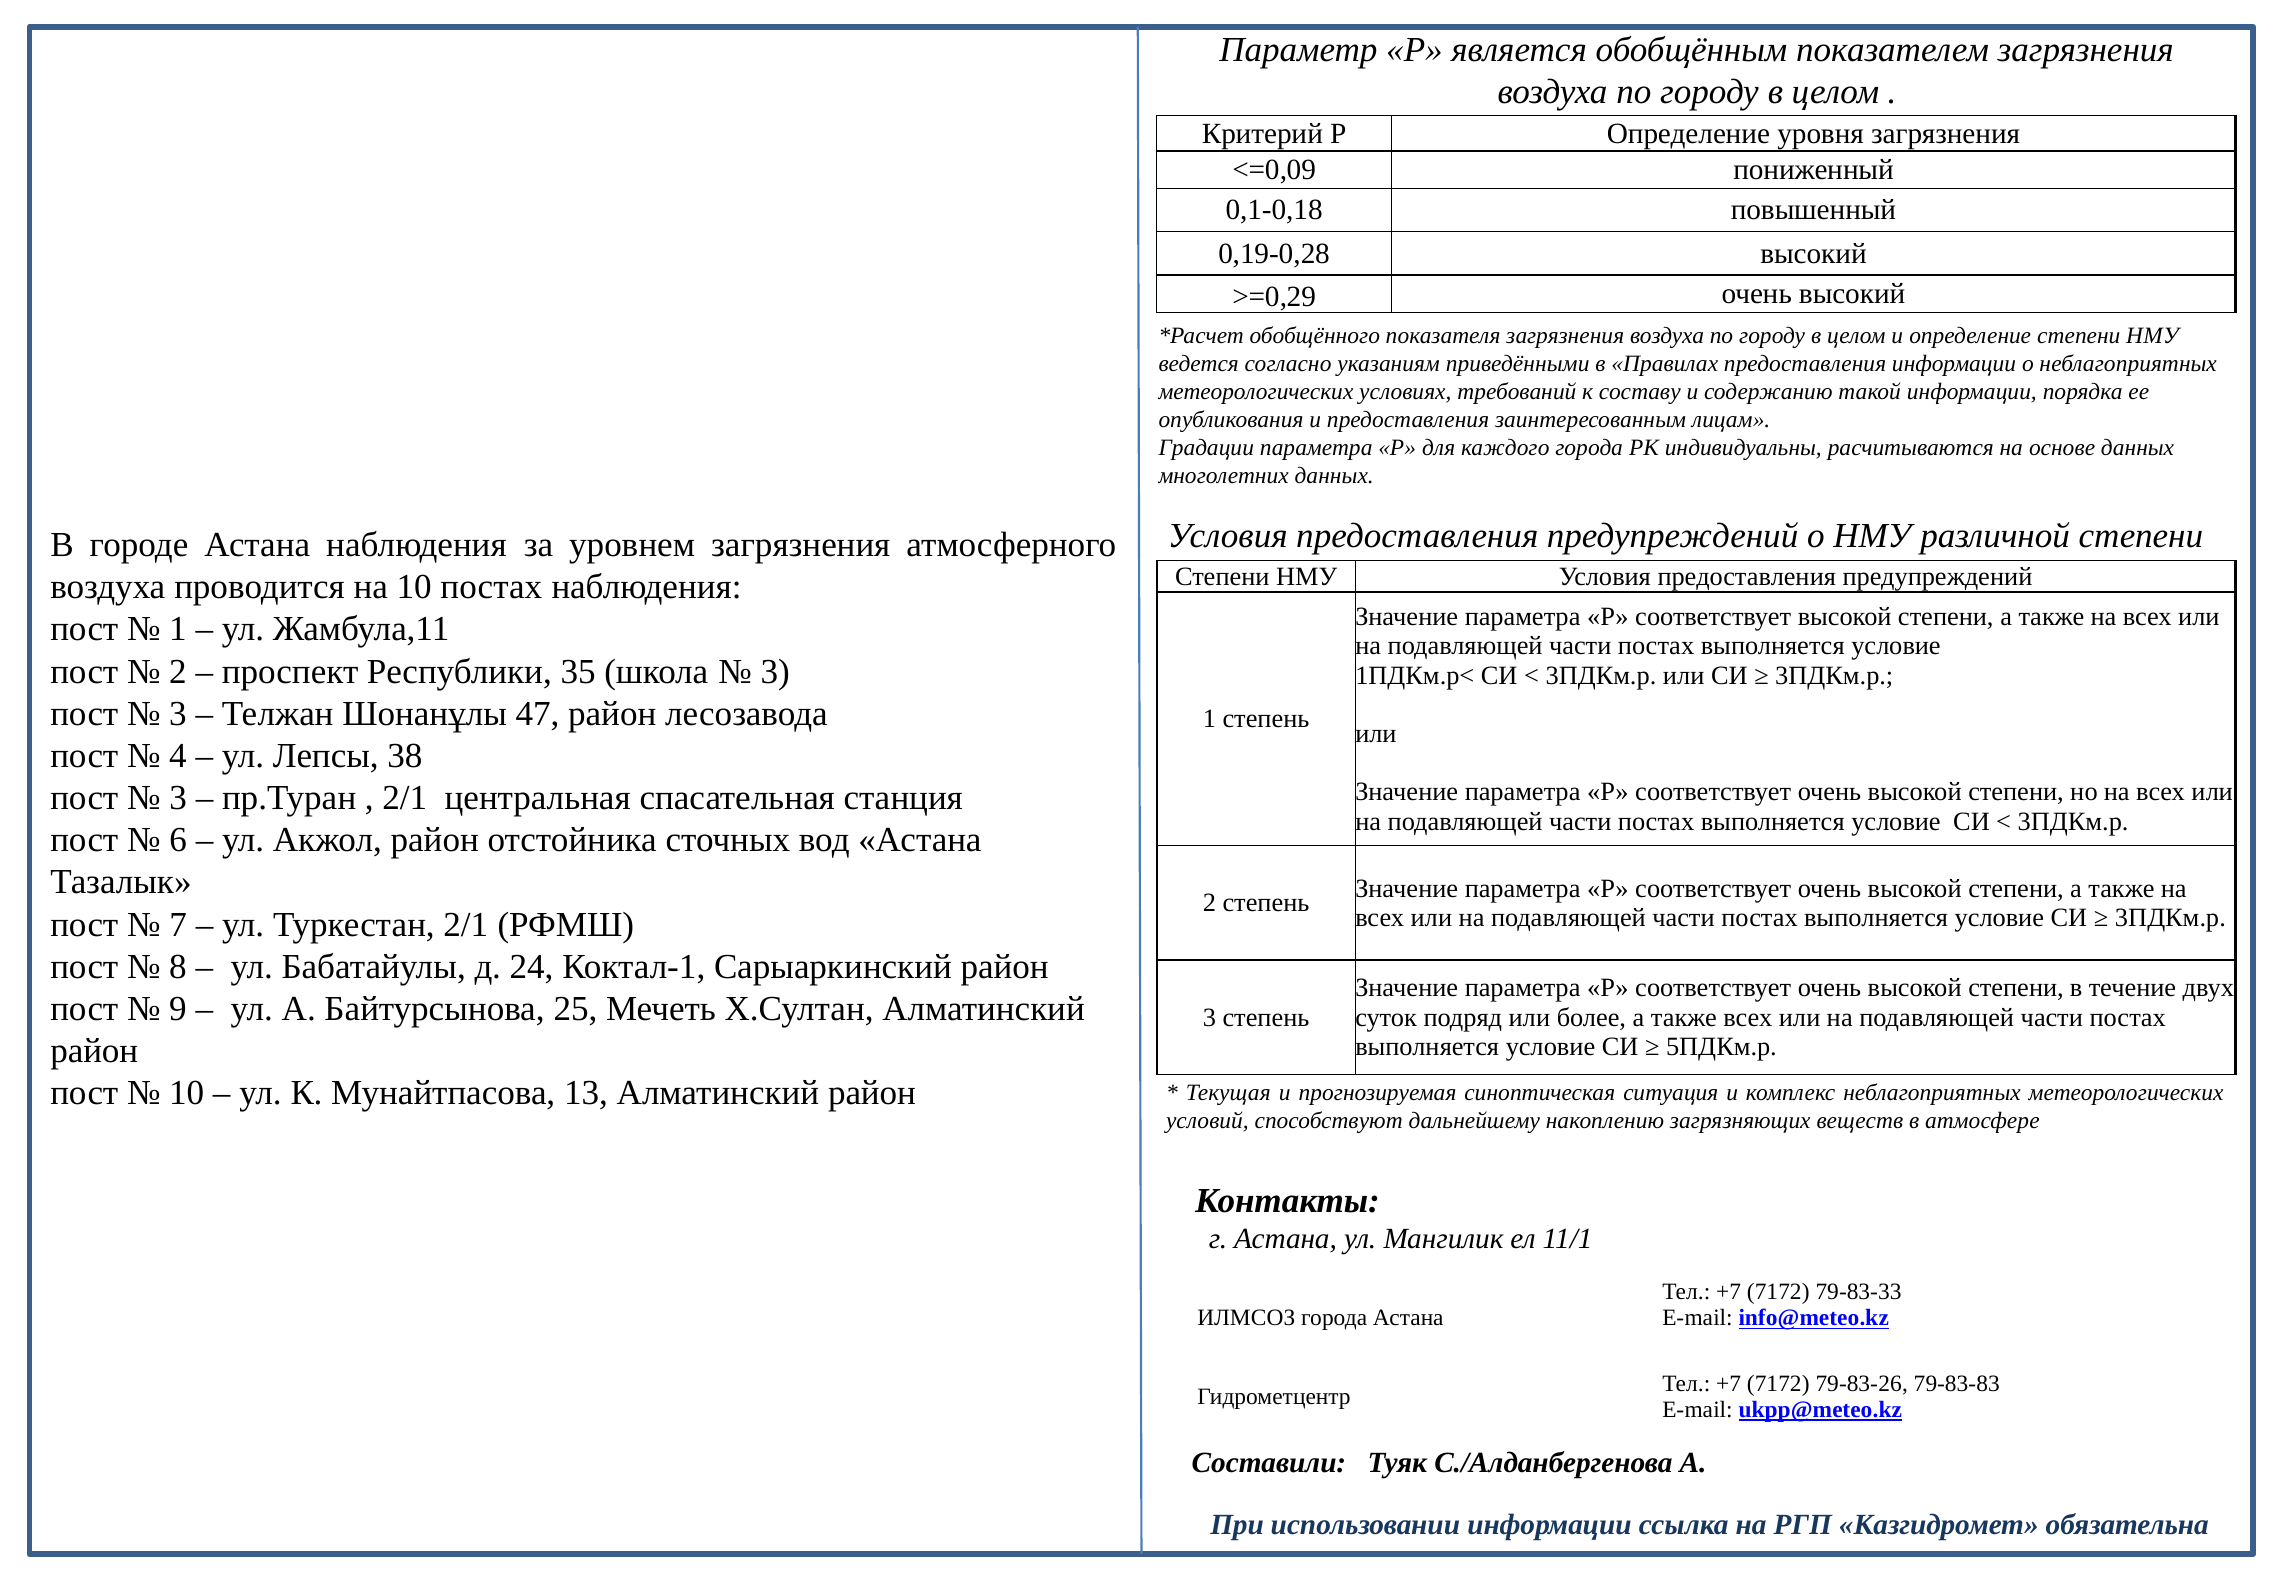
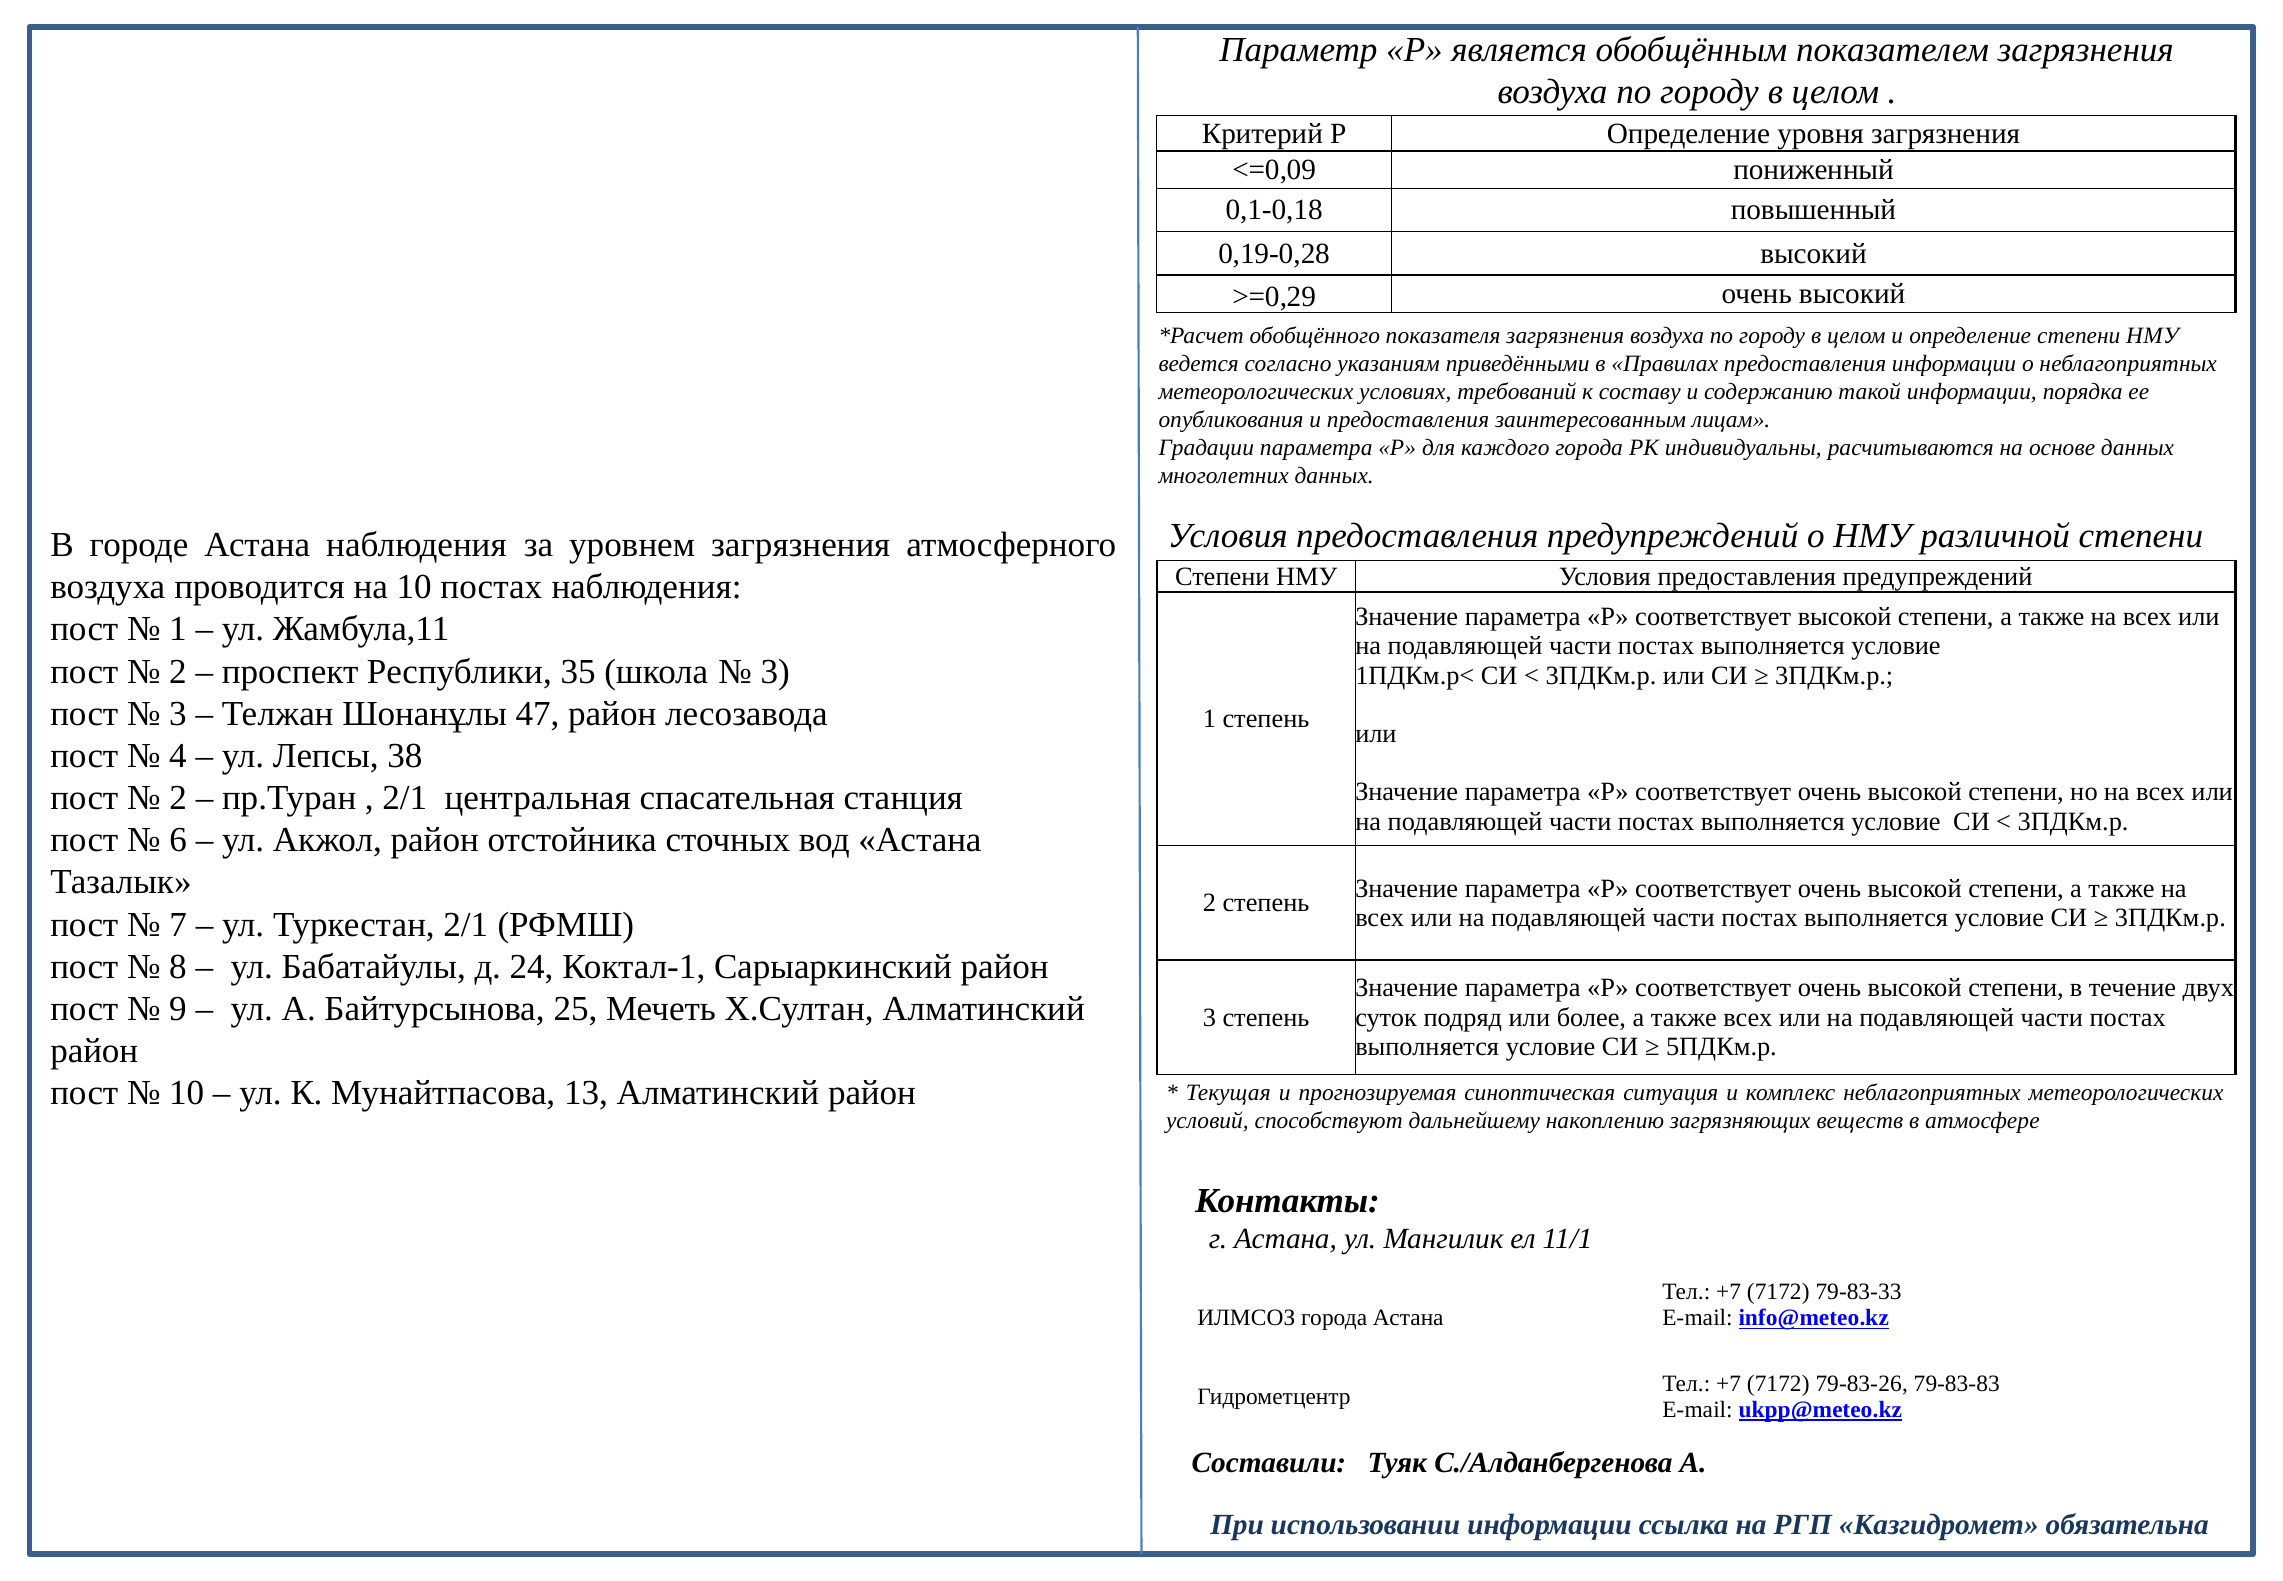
3: 3 -> 2 (178, 798)
